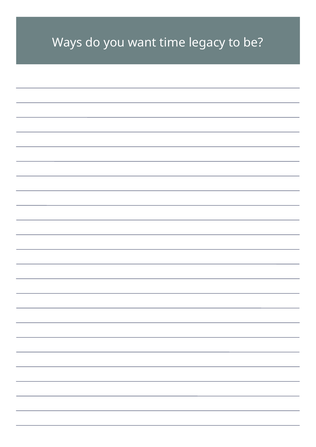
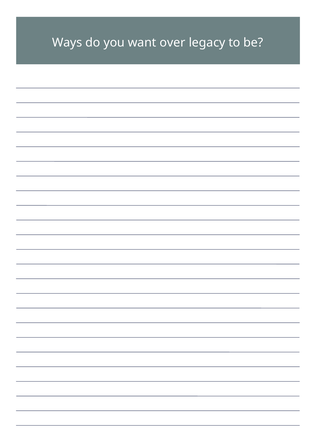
time: time -> over (172, 43)
